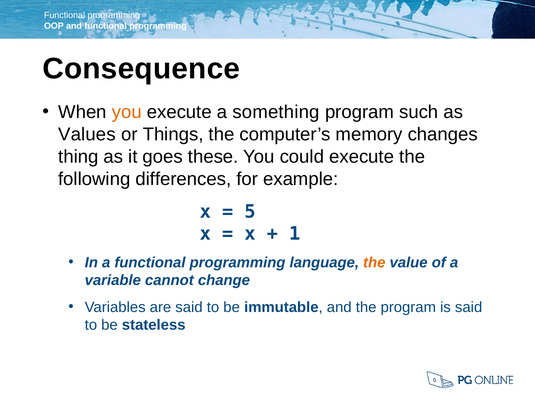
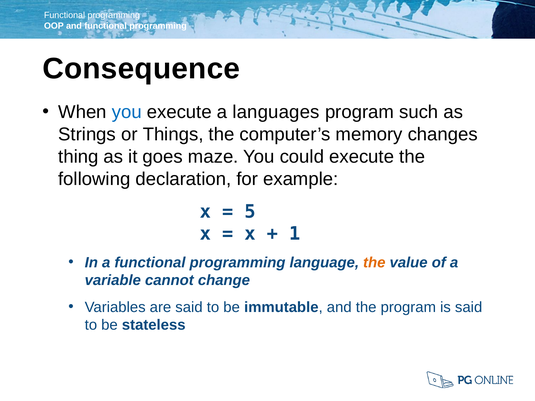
you colour: orange -> blue (127, 112)
something: something -> languages (276, 112)
Values: Values -> Strings (87, 134)
these: these -> maze (213, 157)
differences: differences -> declaration (183, 179)
